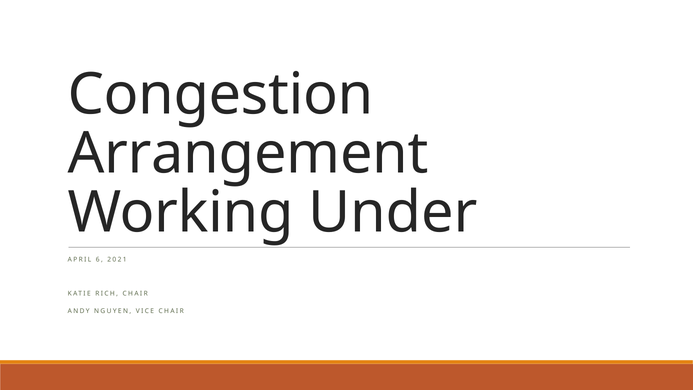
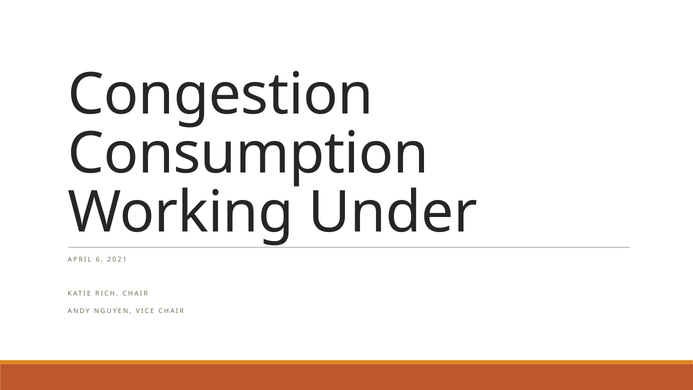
Arrangement: Arrangement -> Consumption (248, 153)
